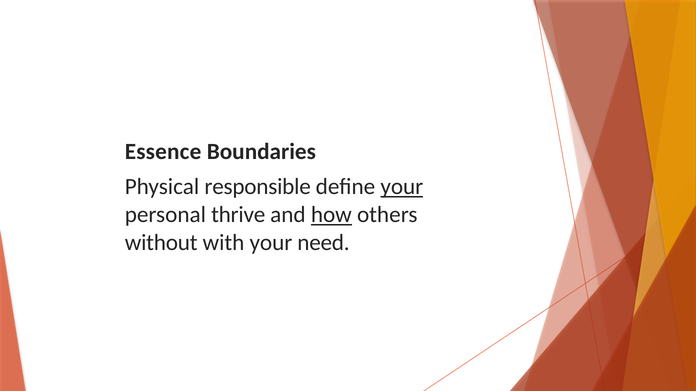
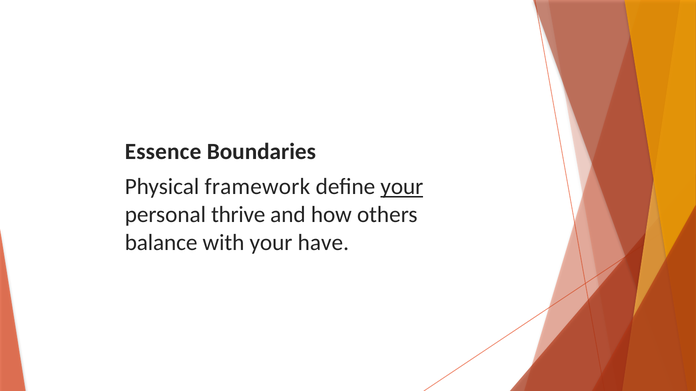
responsible: responsible -> framework (257, 187)
how underline: present -> none (331, 215)
without: without -> balance (161, 243)
need: need -> have (323, 243)
